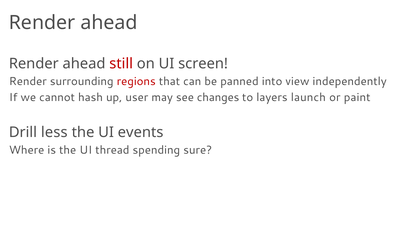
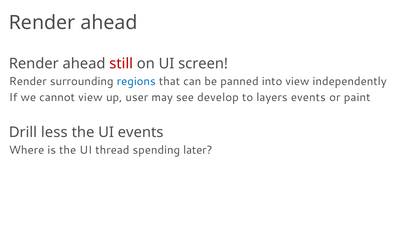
regions colour: red -> blue (136, 81)
cannot hash: hash -> view (90, 97)
changes: changes -> develop (218, 97)
layers launch: launch -> events (308, 97)
sure: sure -> later (198, 150)
